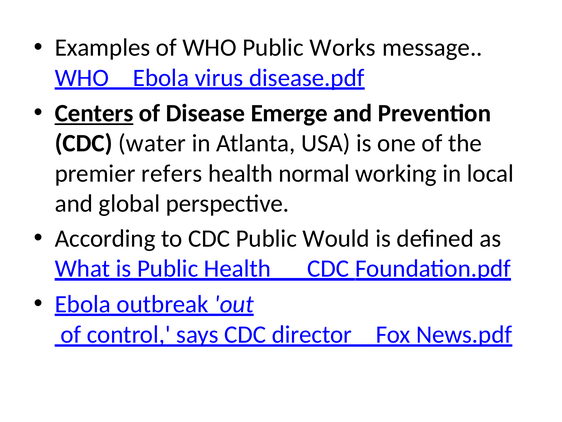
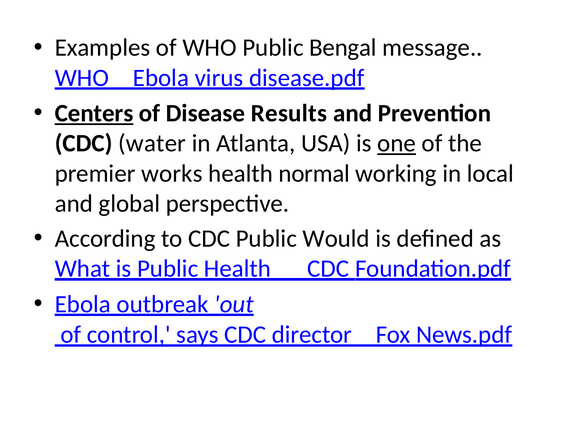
Works: Works -> Bengal (343, 48)
Emerge: Emerge -> Results (289, 113)
one underline: none -> present (397, 143)
refers: refers -> works (172, 173)
